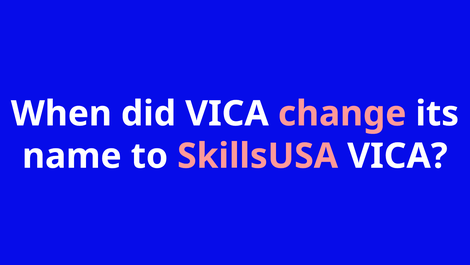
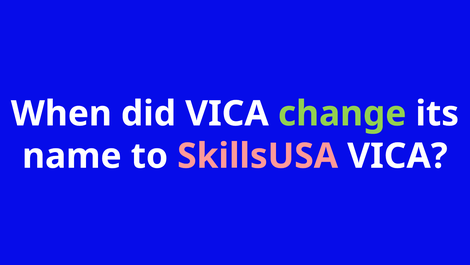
change colour: pink -> light green (342, 113)
